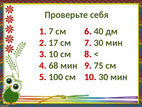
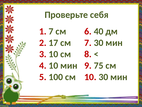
4 68: 68 -> 10 (53, 65)
